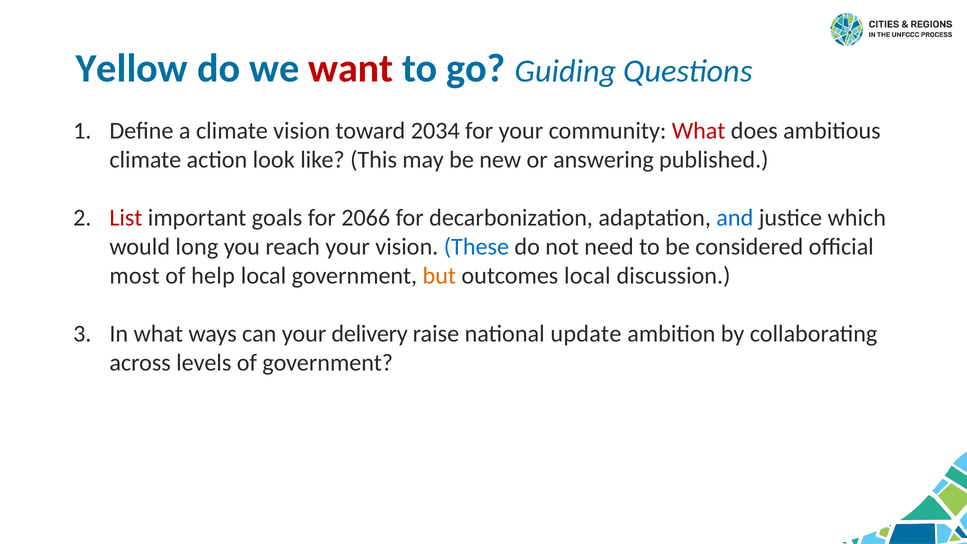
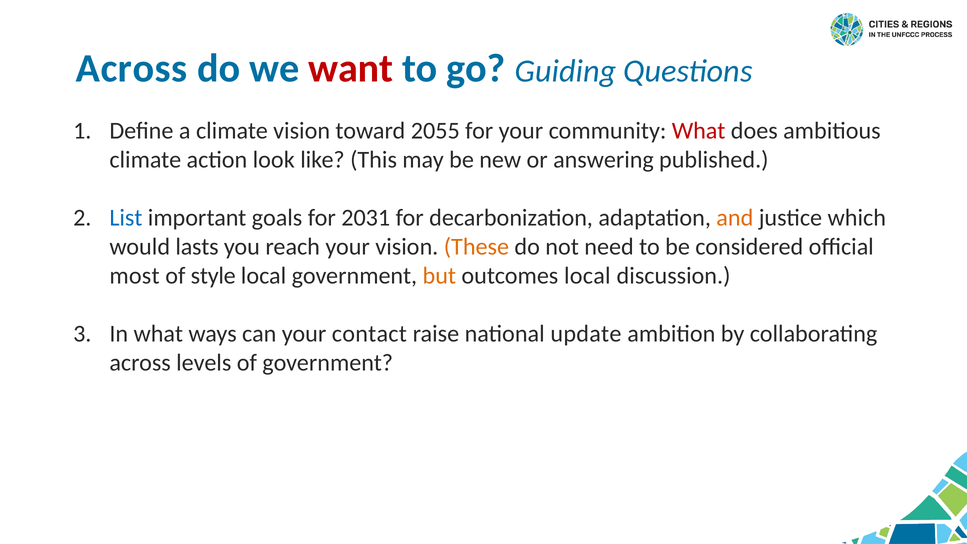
Yellow: Yellow -> Across (132, 68)
2034: 2034 -> 2055 (435, 131)
List colour: red -> blue (126, 218)
2066: 2066 -> 2031 (366, 218)
and colour: blue -> orange (735, 218)
long: long -> lasts (197, 247)
These colour: blue -> orange (476, 247)
help: help -> style (213, 276)
delivery: delivery -> contact (369, 334)
